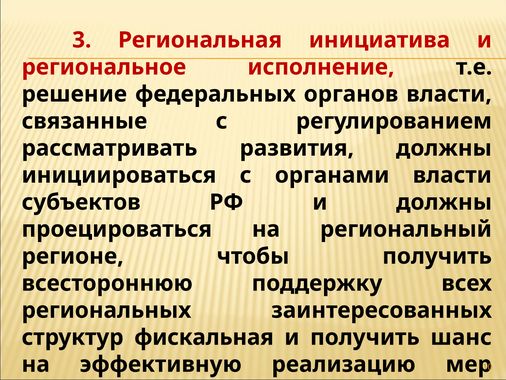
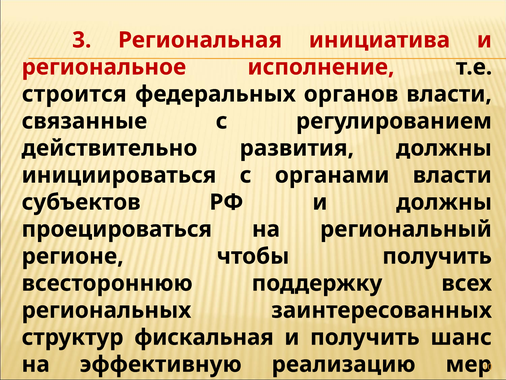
решение: решение -> строится (74, 94)
рассматривать: рассматривать -> действительно (109, 148)
